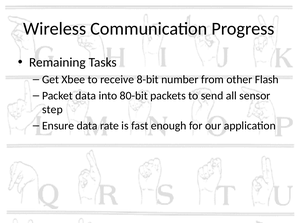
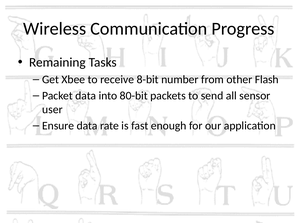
step: step -> user (52, 110)
